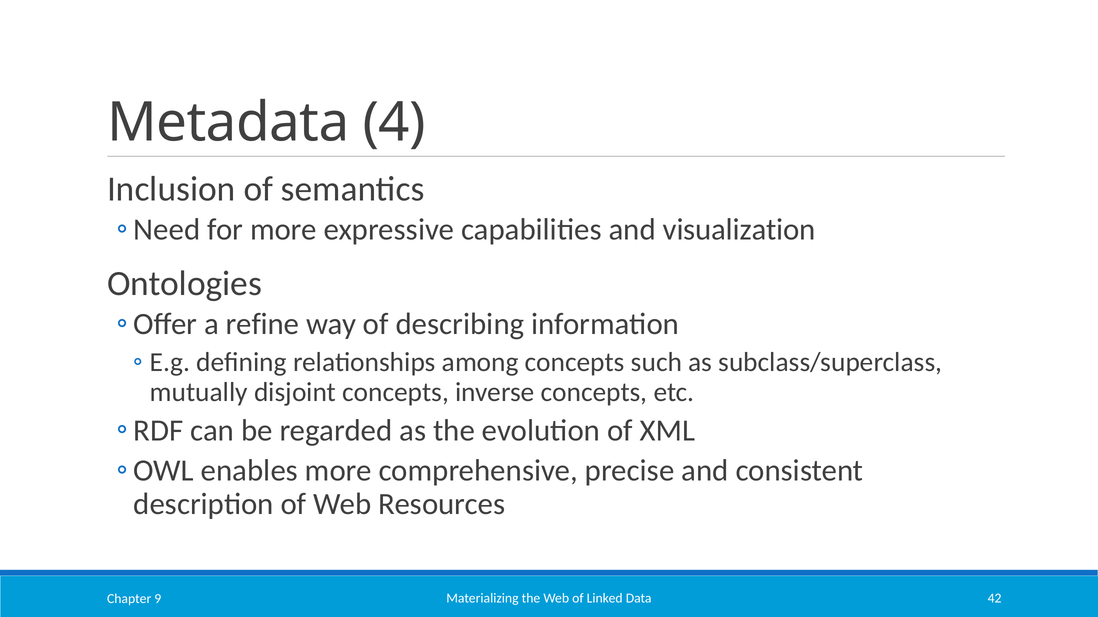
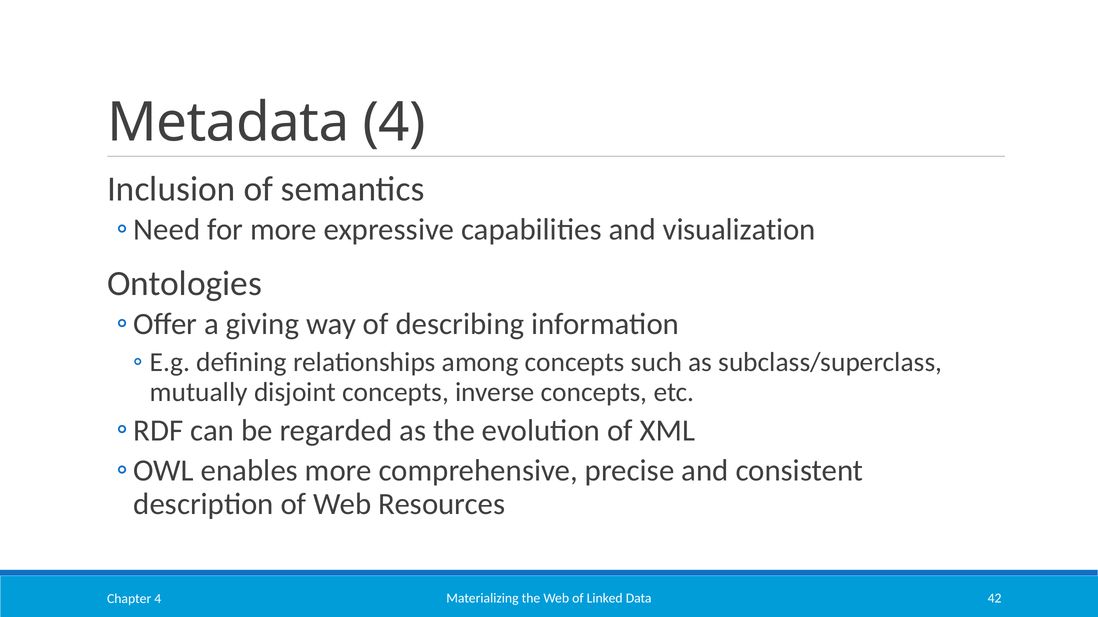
refine: refine -> giving (262, 324)
Chapter 9: 9 -> 4 (158, 599)
